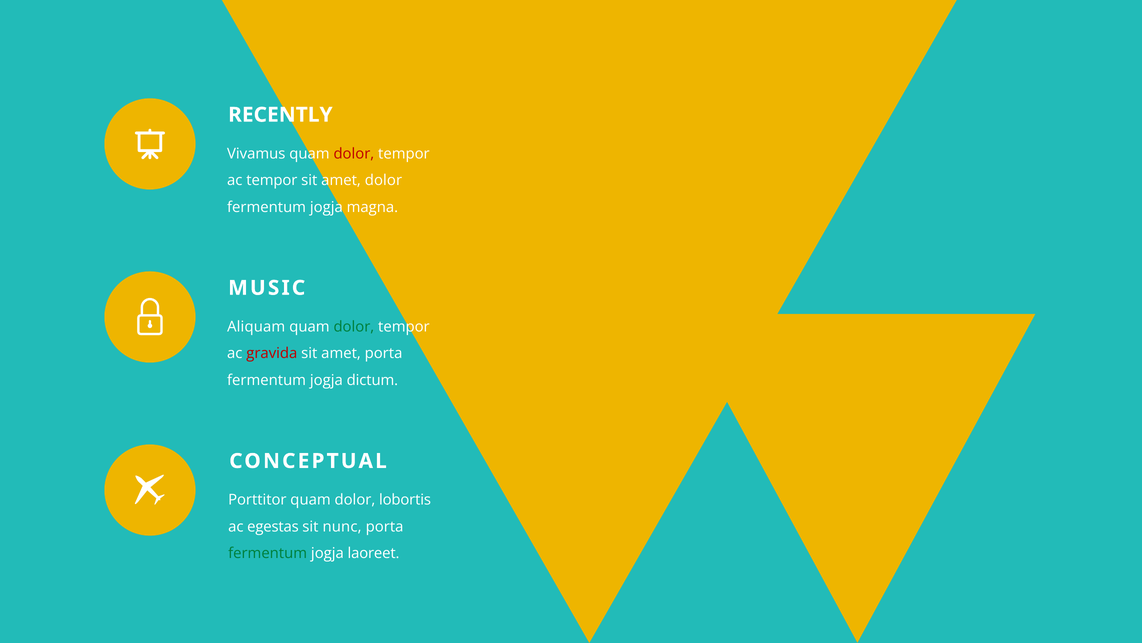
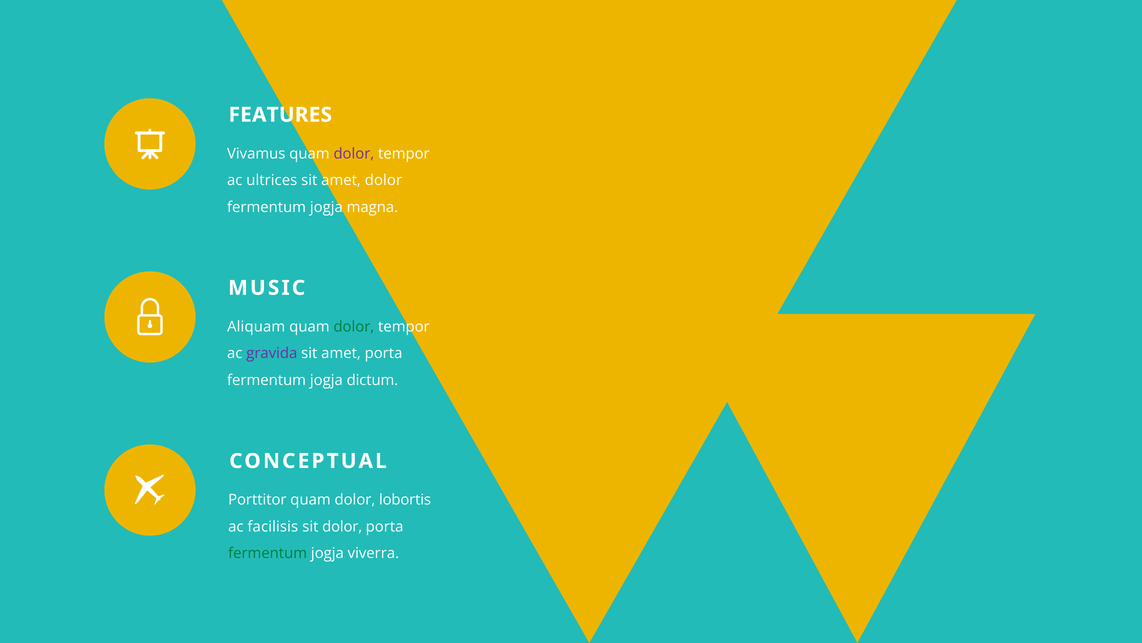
RECENTLY: RECENTLY -> FEATURES (280, 115)
dolor colour: red -> purple (354, 154)
ac tempor: tempor -> ultrices (272, 180)
gravida colour: red -> purple (272, 353)
egestas: egestas -> facilisis (273, 526)
sit nunc: nunc -> dolor (342, 526)
laoreet: laoreet -> viverra (373, 553)
